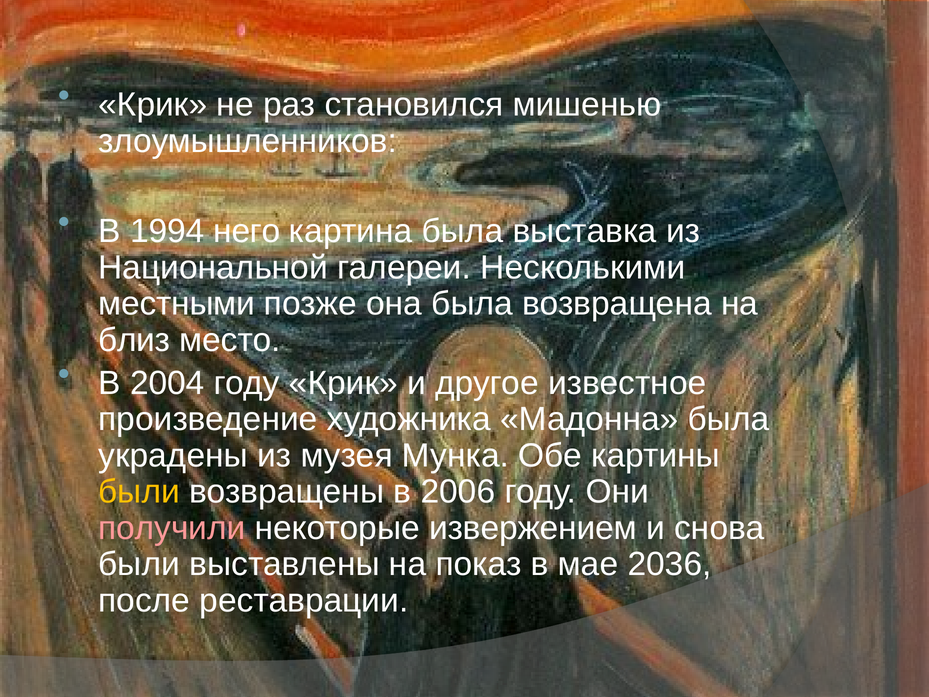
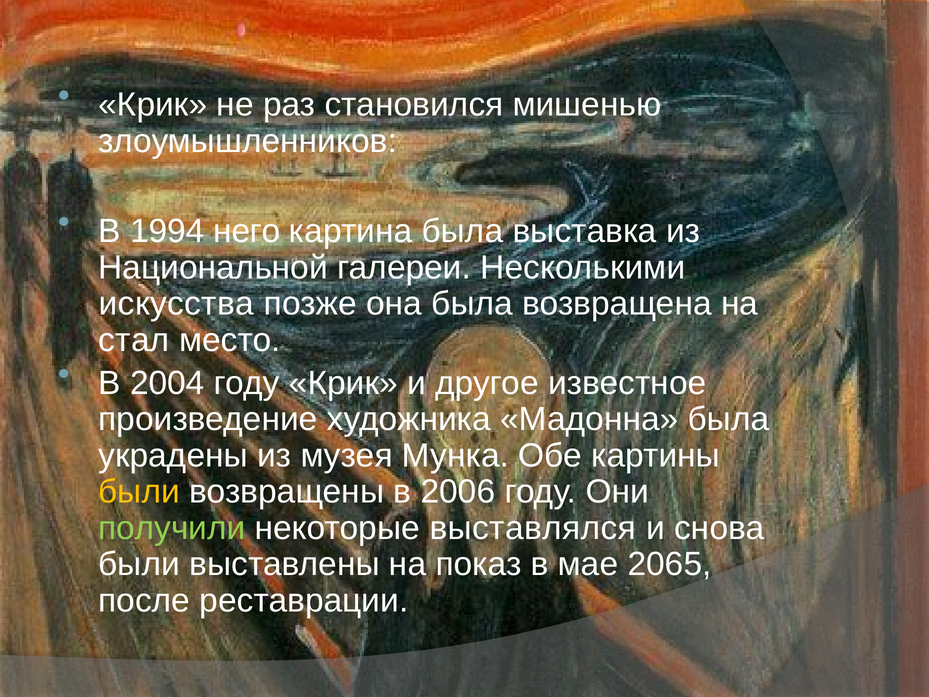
местными: местными -> искусства (176, 304)
близ: близ -> стал (134, 340)
получили colour: pink -> light green (172, 528)
извержением: извержением -> выставлялся (533, 528)
2036: 2036 -> 2065 (670, 564)
